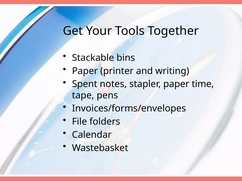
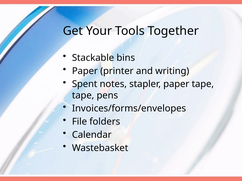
paper time: time -> tape (203, 84)
